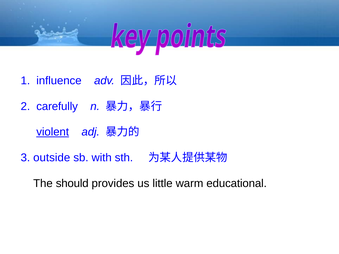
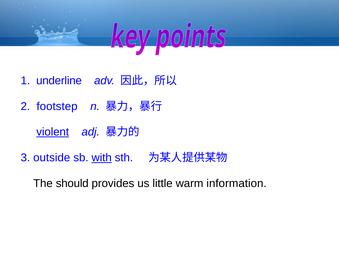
influence: influence -> underline (59, 81)
carefully: carefully -> footstep (57, 106)
with underline: none -> present (102, 158)
educational: educational -> information (237, 184)
